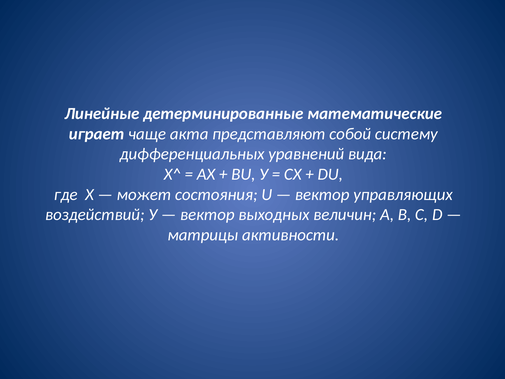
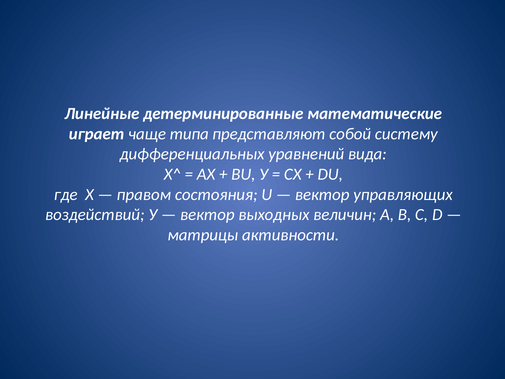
акта: акта -> типа (189, 134)
может: может -> правом (144, 194)
